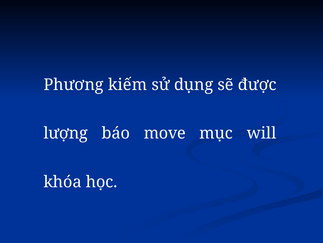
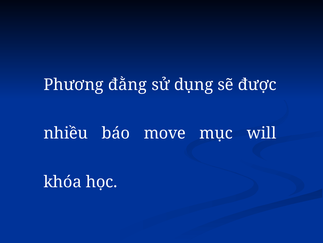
kiếm: kiếm -> đằng (128, 85)
lượng: lượng -> nhiều (66, 133)
